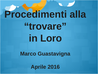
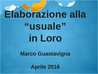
Procedimenti: Procedimenti -> Elaborazione (36, 14)
trovare: trovare -> usuale (45, 26)
